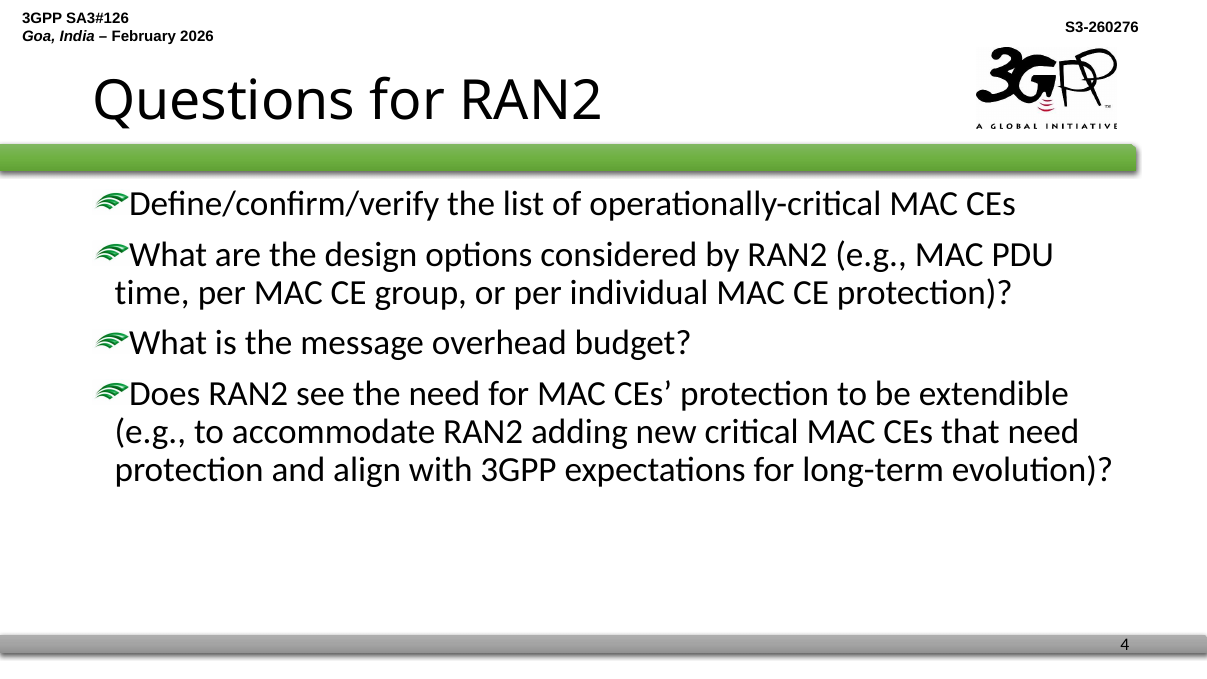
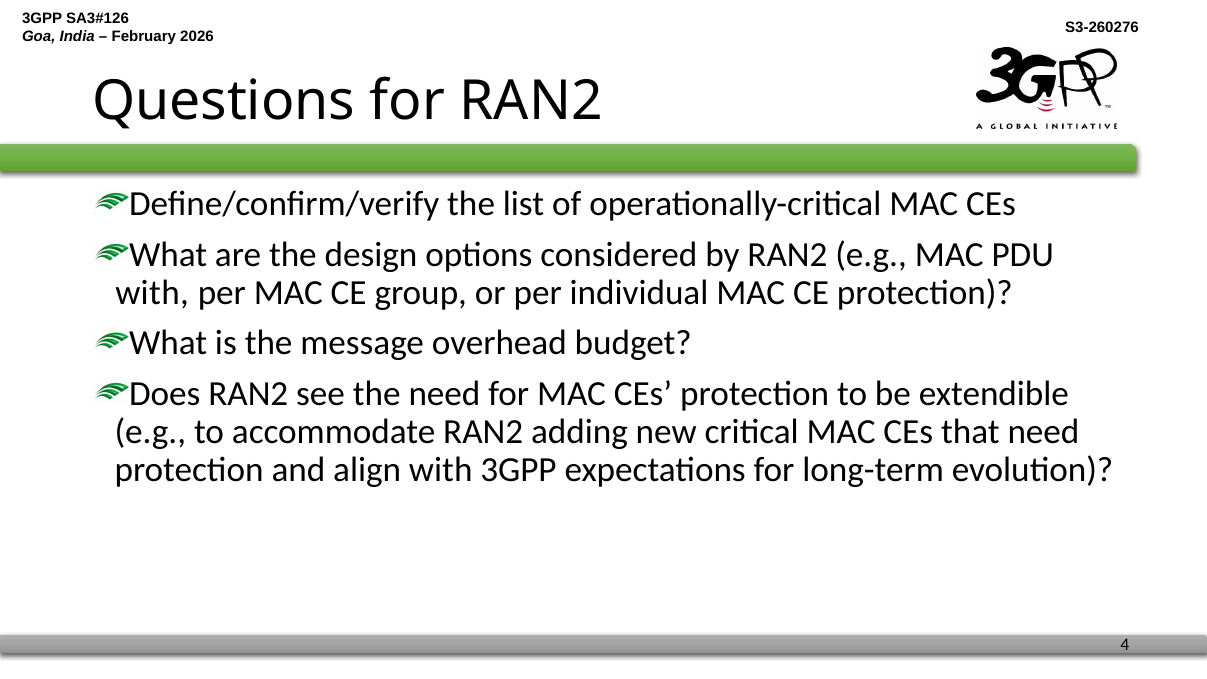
time: time -> with (152, 293)
